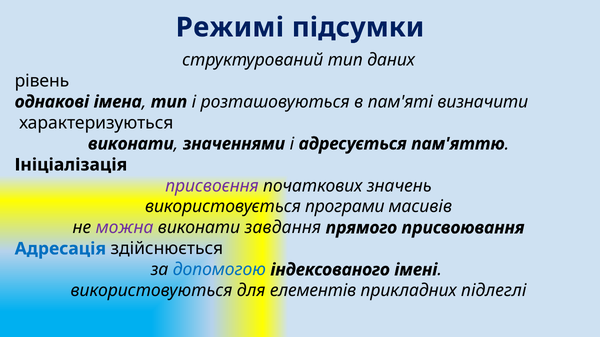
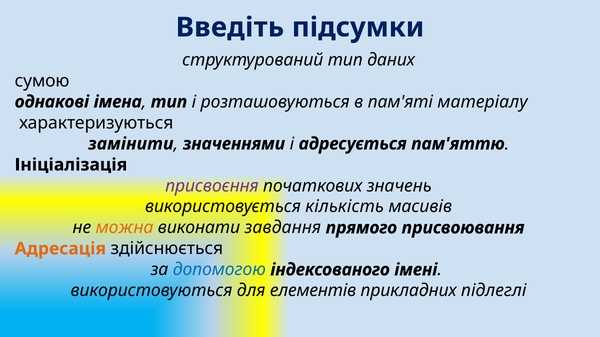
Режимі: Режимі -> Введіть (230, 27)
рівень: рівень -> сумою (42, 81)
визначити: визначити -> матеріалу (483, 102)
виконати: виконати -> замінити (131, 144)
програми: програми -> кількість (345, 207)
можна colour: purple -> orange (125, 228)
Адресація colour: blue -> orange (60, 249)
